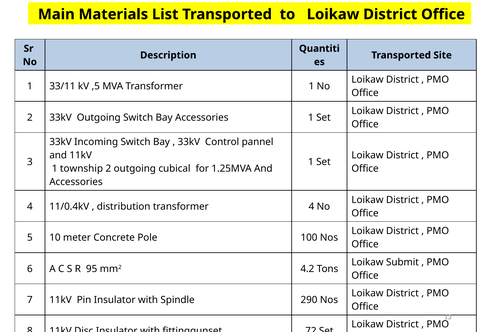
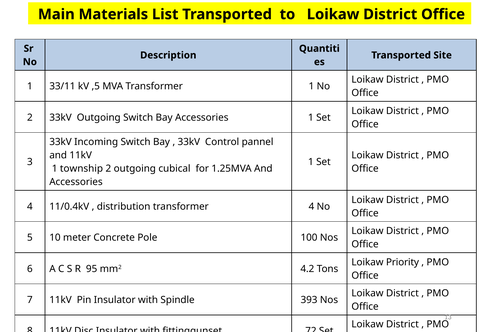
Submit: Submit -> Priority (402, 262)
290: 290 -> 393 (309, 300)
